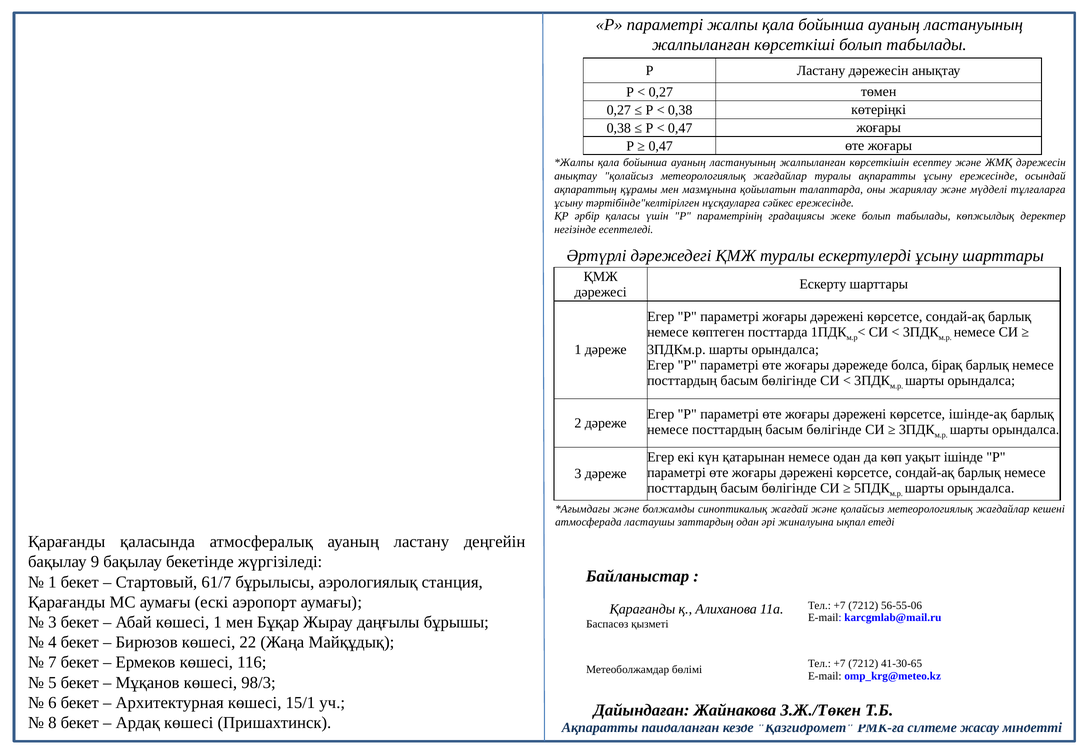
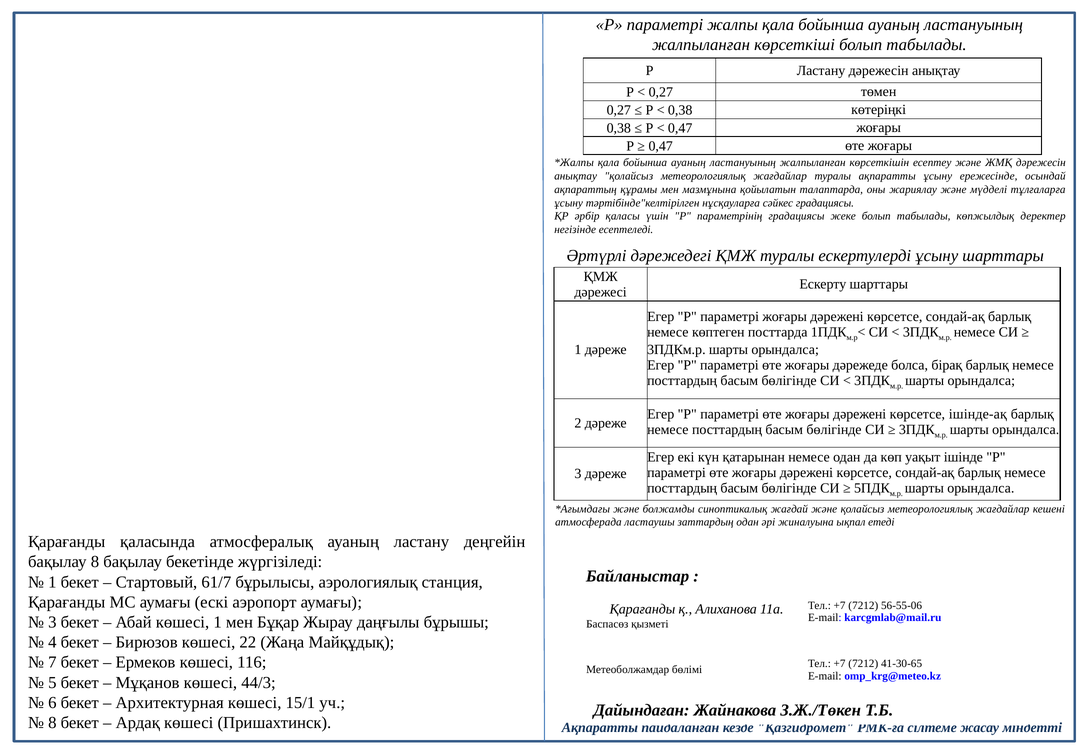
сәйкес ережесінде: ережесінде -> градациясы (825, 203)
бақылау 9: 9 -> 8 (95, 562)
98/3: 98/3 -> 44/3 (259, 682)
